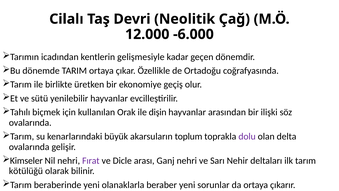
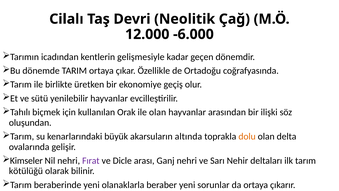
ile dişin: dişin -> olan (158, 112)
ovalarında: ovalarında -> oluşundan (30, 122)
toplum: toplum -> altında (188, 136)
dolu colour: purple -> orange (247, 136)
